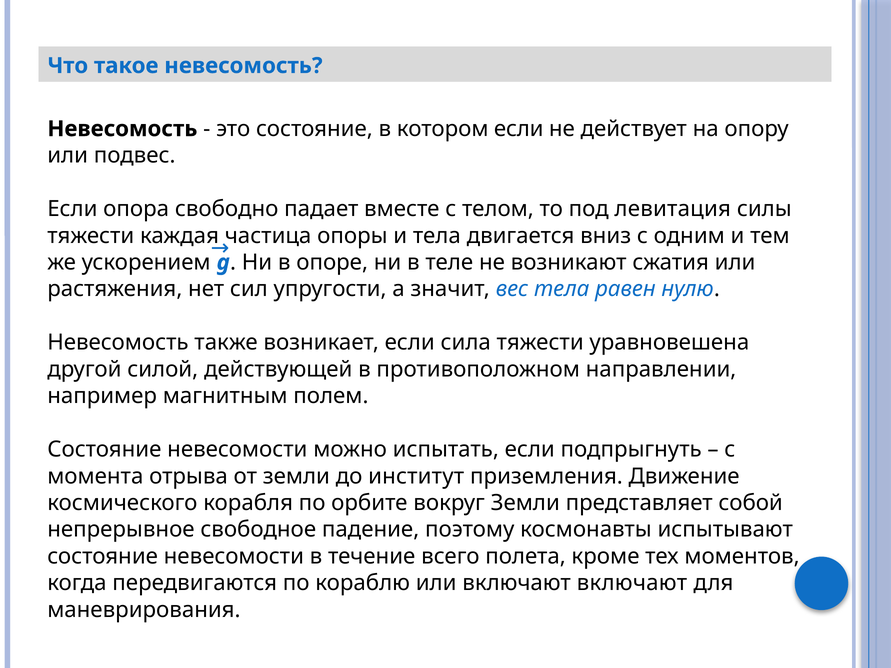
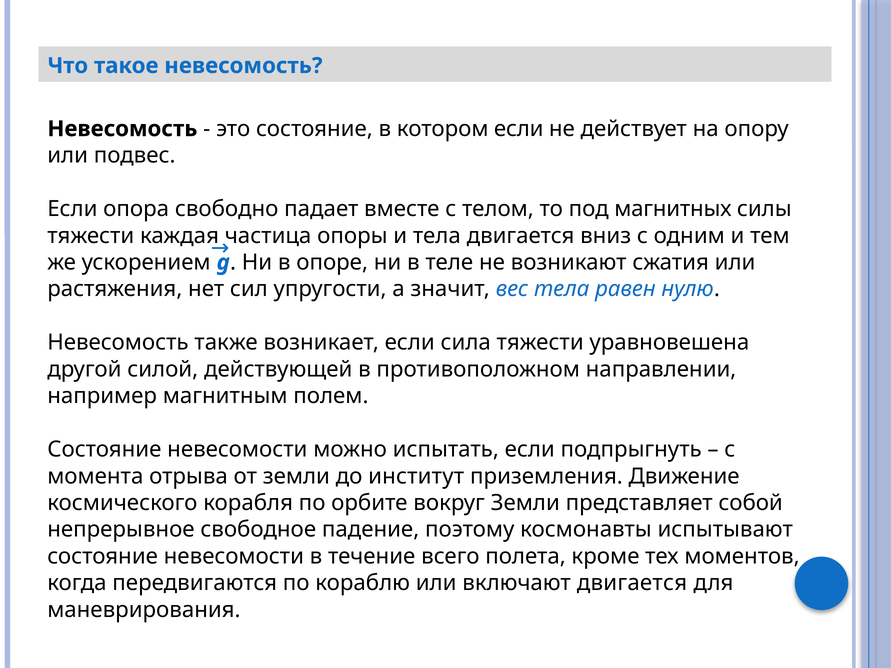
левитация: левитация -> магнитных (673, 209)
включают включают: включают -> двигается (632, 583)
